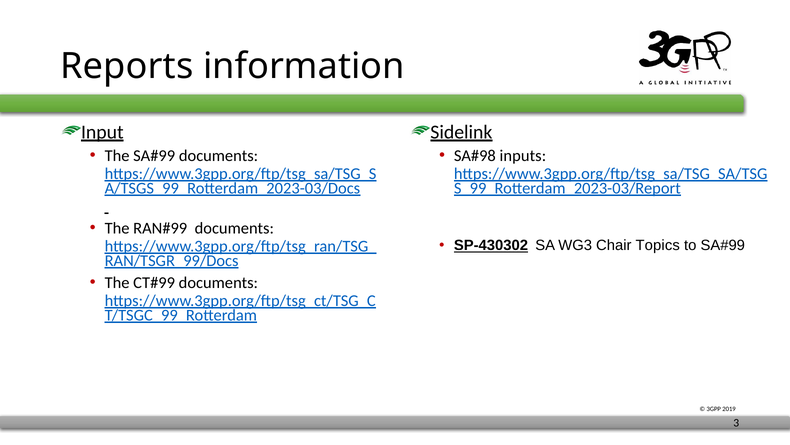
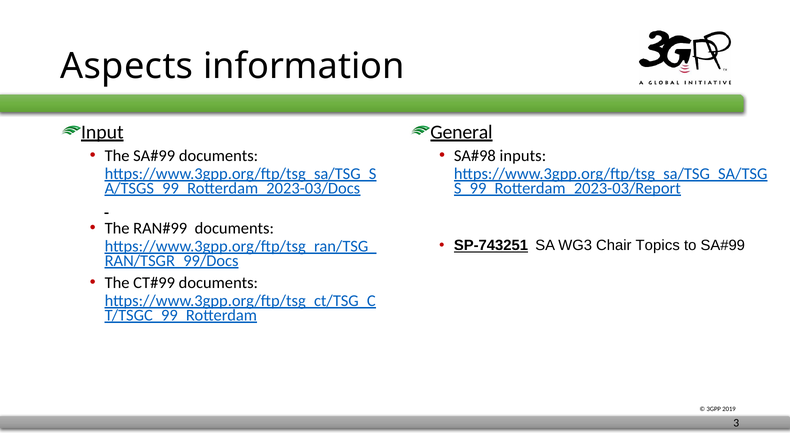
Reports: Reports -> Aspects (127, 66)
Sidelink: Sidelink -> General (461, 132)
SP-430302: SP-430302 -> SP-743251 (491, 245)
